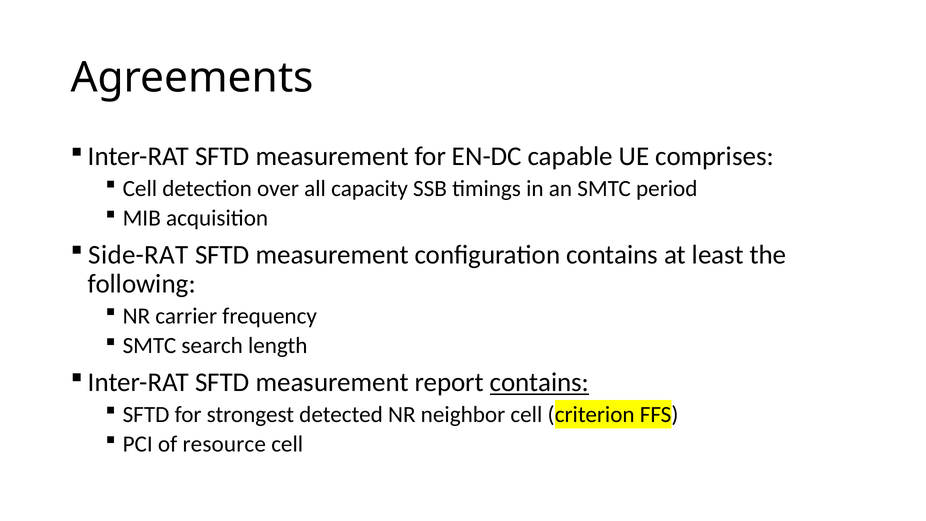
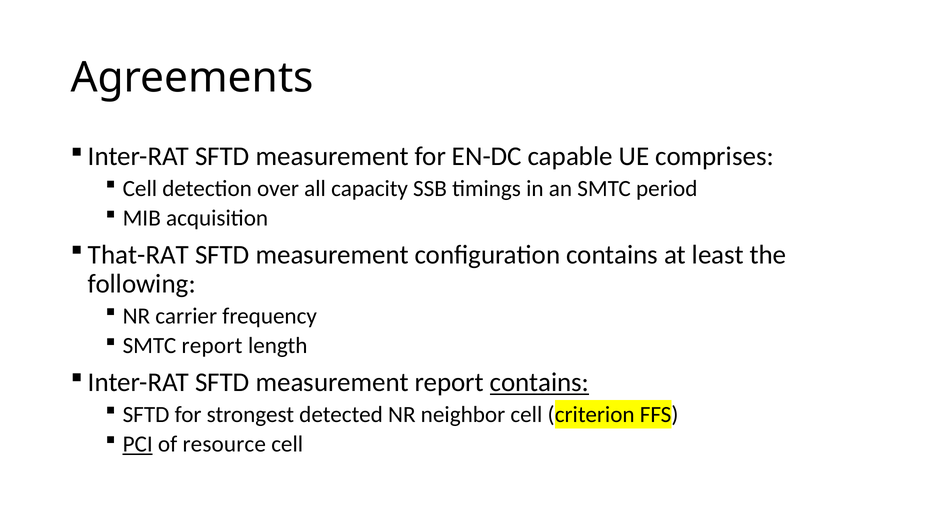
Side-RAT: Side-RAT -> That-RAT (138, 255)
SMTC search: search -> report (212, 346)
PCI underline: none -> present (138, 444)
